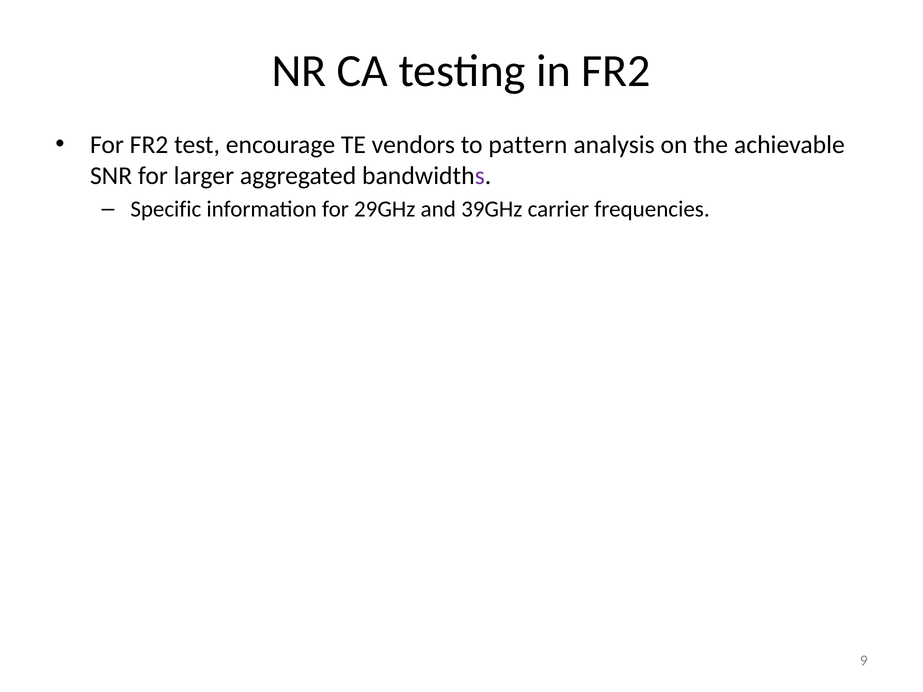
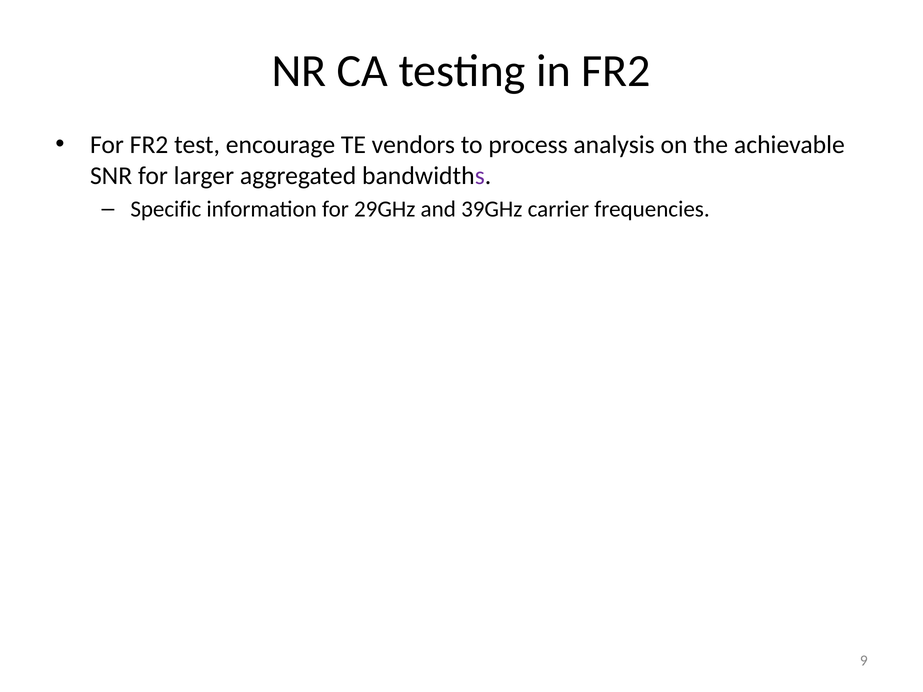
pattern: pattern -> process (528, 145)
